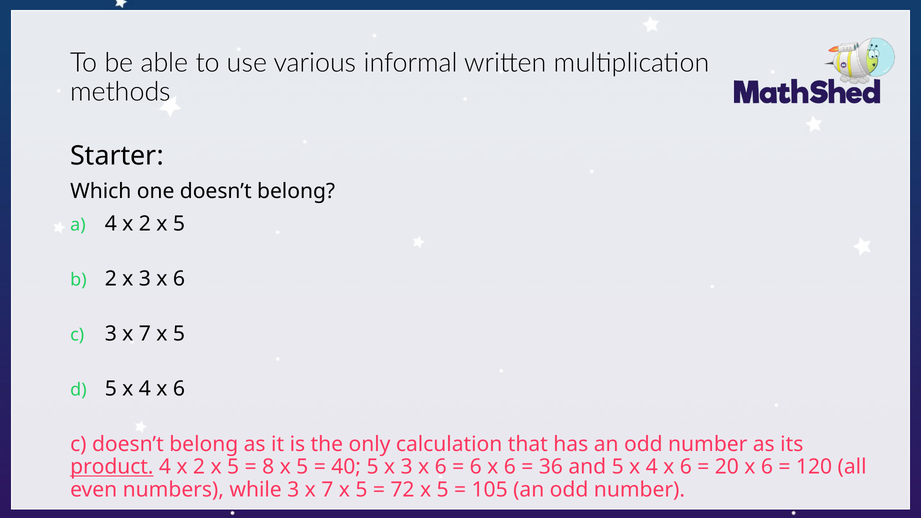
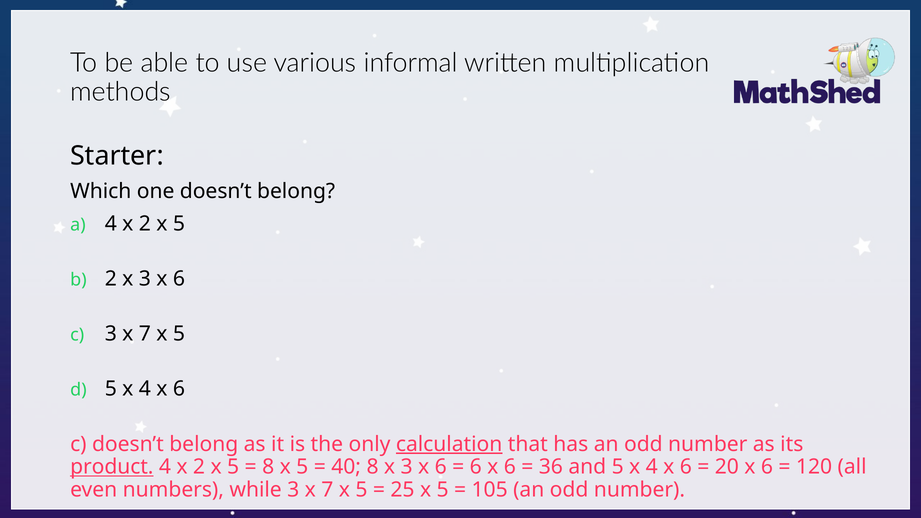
calculation underline: none -> present (449, 444)
40 5: 5 -> 8 (373, 467)
72: 72 -> 25 (403, 490)
